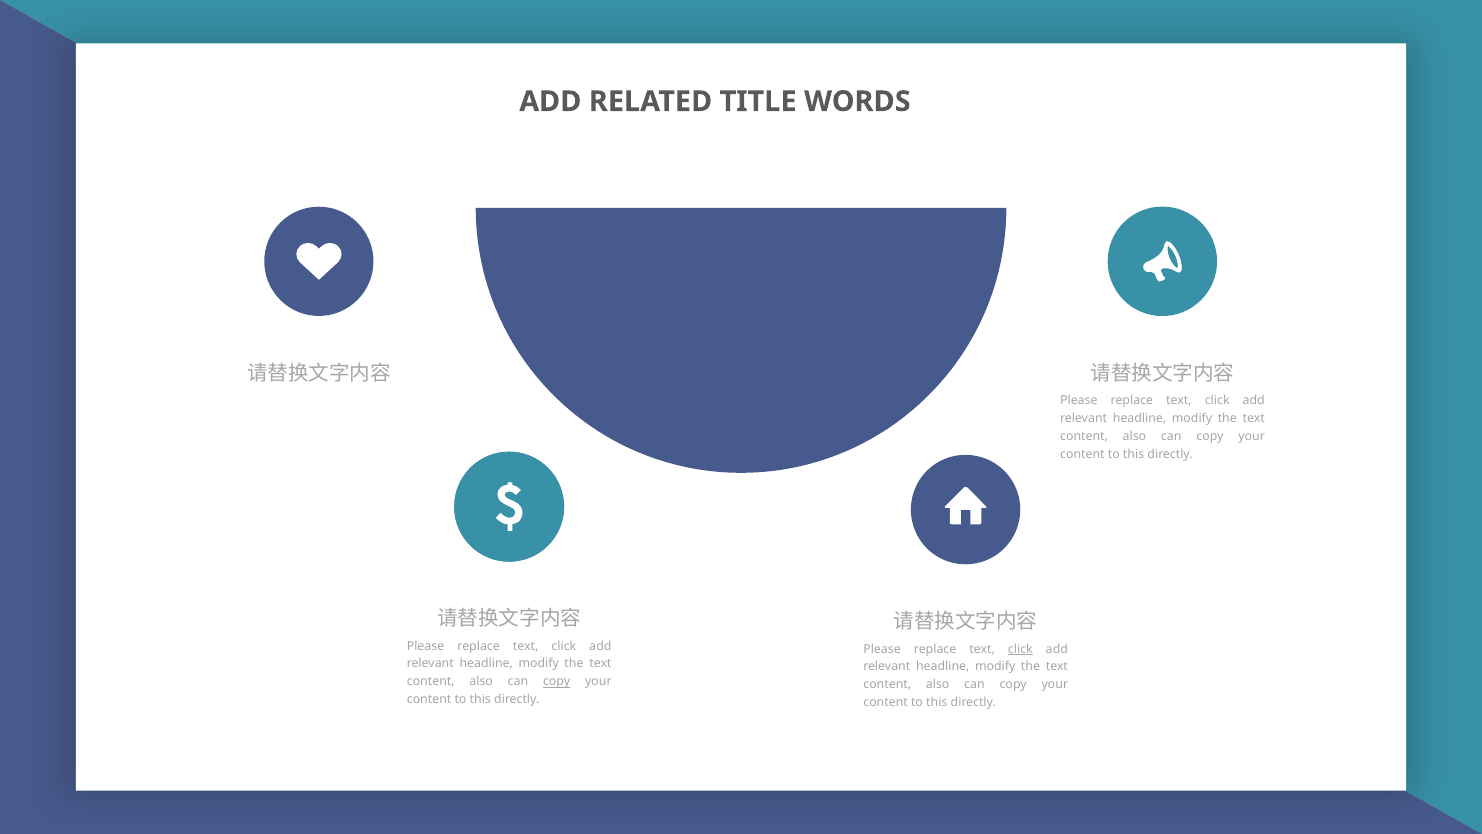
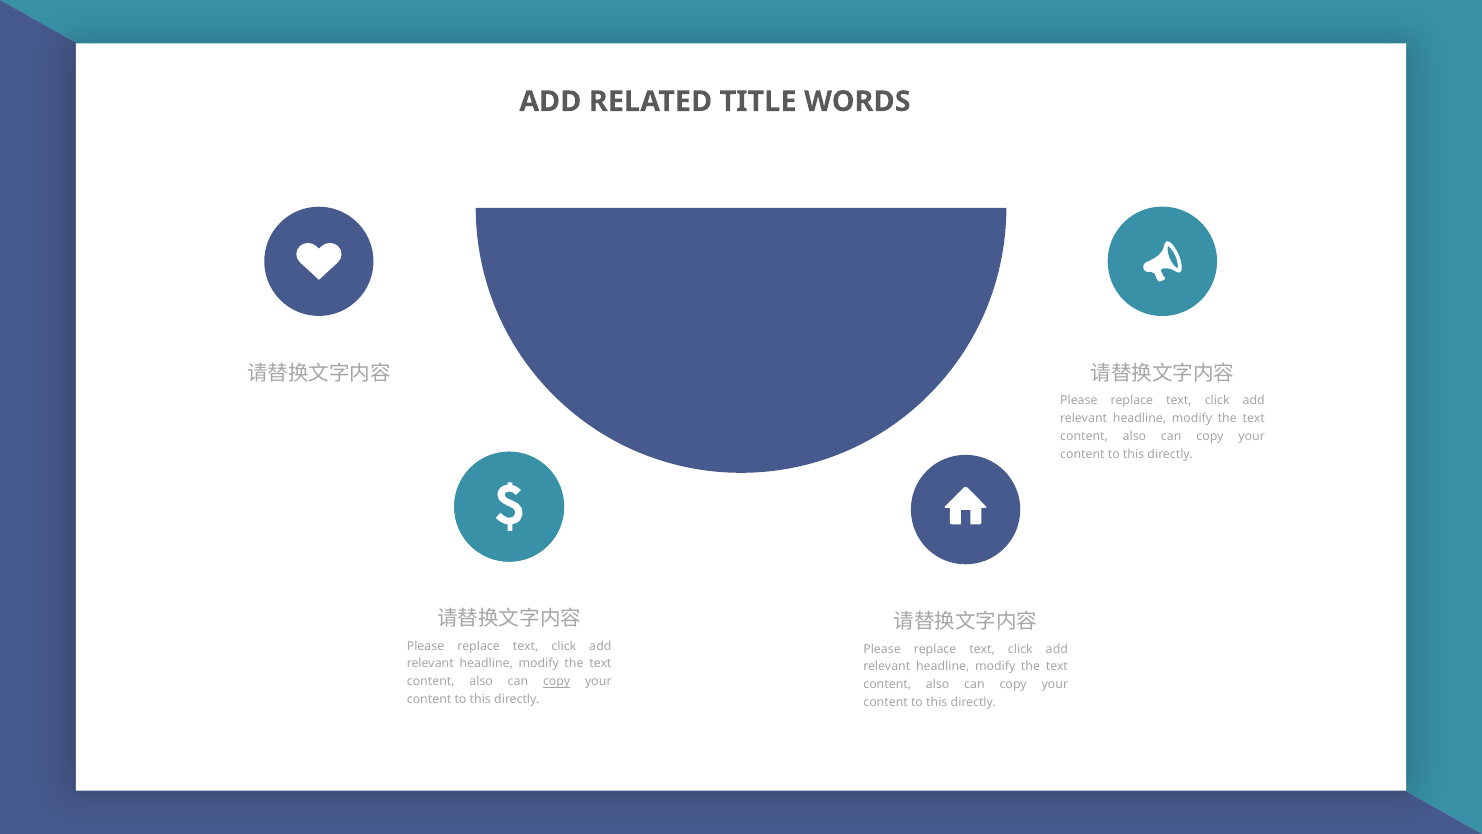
click underline: present -> none (1020, 649)
